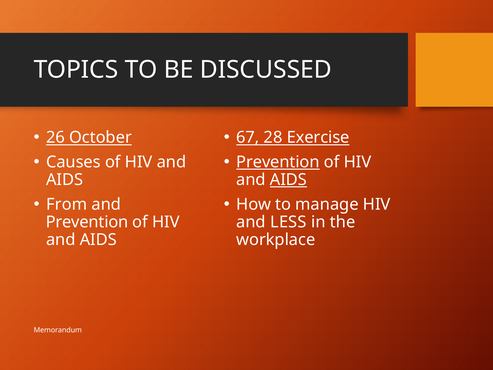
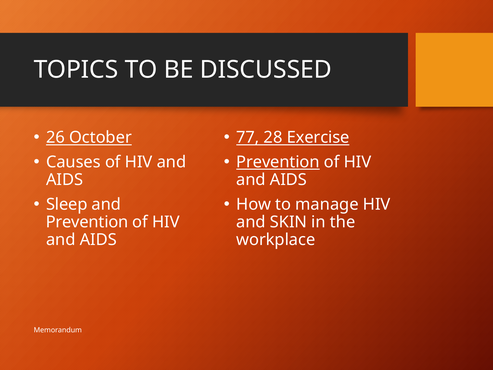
67: 67 -> 77 (248, 137)
AIDS underline: present -> none (288, 180)
From: From -> Sleep (67, 204)
LESS: LESS -> SKIN (288, 222)
